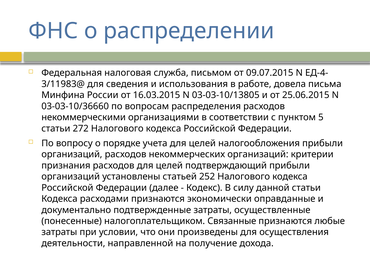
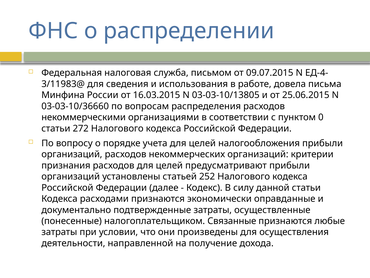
5: 5 -> 0 (321, 117)
подтверждающий: подтверждающий -> предусматривают (226, 165)
